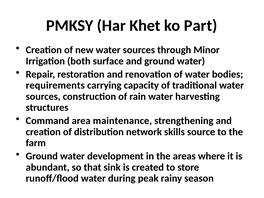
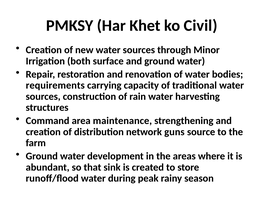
Part: Part -> Civil (201, 26)
skills: skills -> guns (174, 132)
